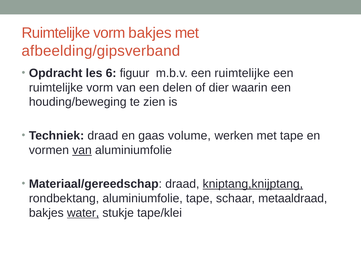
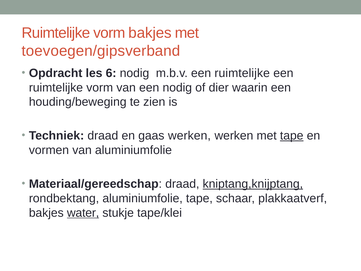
afbeelding/gipsverband: afbeelding/gipsverband -> toevoegen/gipsverband (101, 51)
6 figuur: figuur -> nodig (135, 73)
een delen: delen -> nodig (177, 87)
gaas volume: volume -> werken (189, 136)
tape underline: none -> present (292, 136)
van underline: present -> none (82, 150)
metaaldraad: metaaldraad -> plakkaatverf (293, 198)
